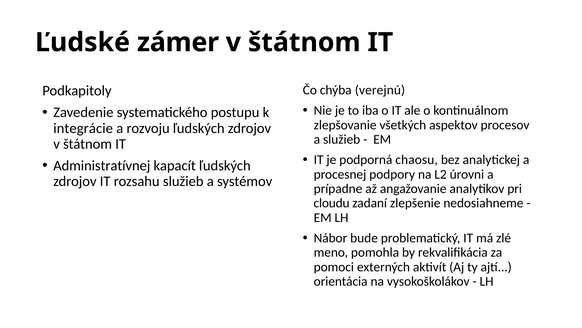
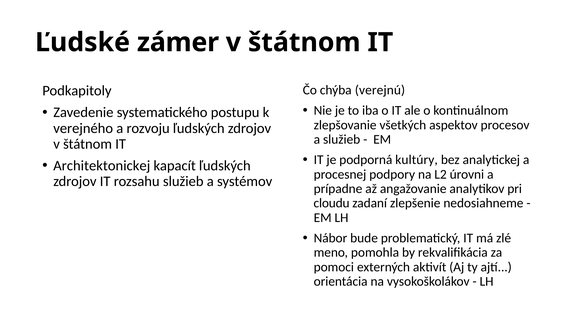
integrácie: integrácie -> verejného (83, 128)
chaosu: chaosu -> kultúry (417, 160)
Administratívnej: Administratívnej -> Architektonickej (102, 165)
